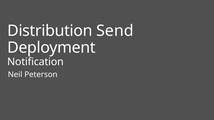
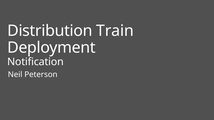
Send: Send -> Train (115, 31)
